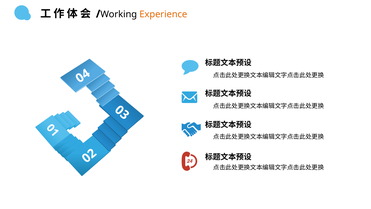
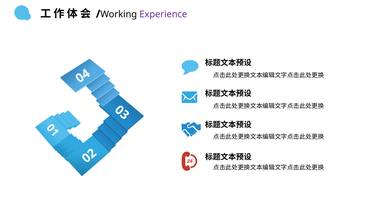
Experience colour: orange -> purple (163, 14)
